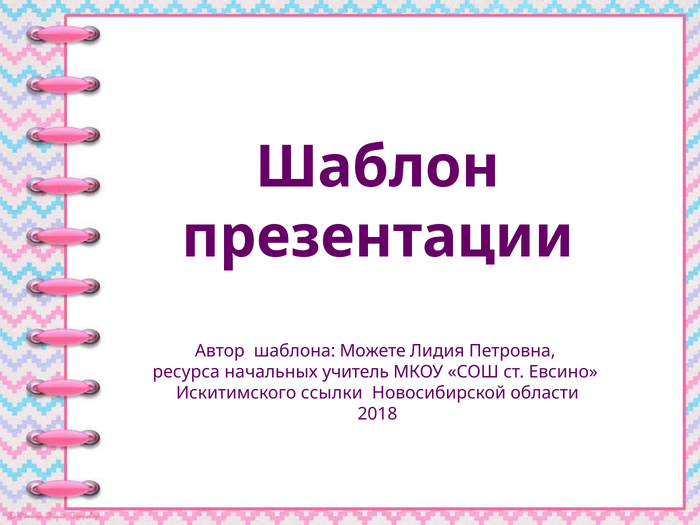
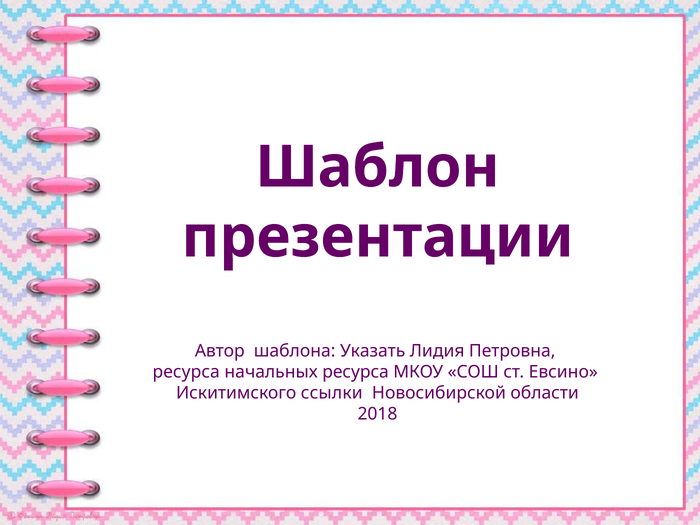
Можете: Можете -> Указать (373, 351)
начальных учитель: учитель -> ресурса (356, 372)
